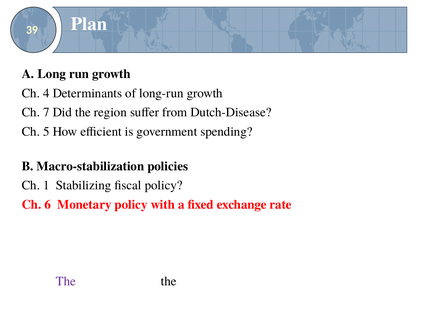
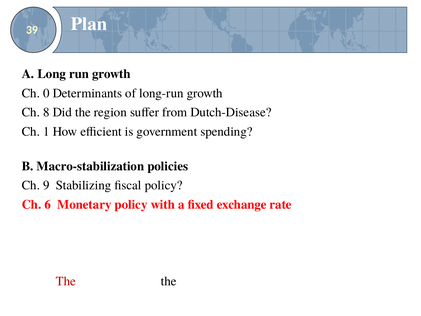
4: 4 -> 0 (46, 93)
7: 7 -> 8 (46, 112)
5: 5 -> 1 (46, 131)
1: 1 -> 9 (46, 185)
The colour: purple -> red (66, 281)
